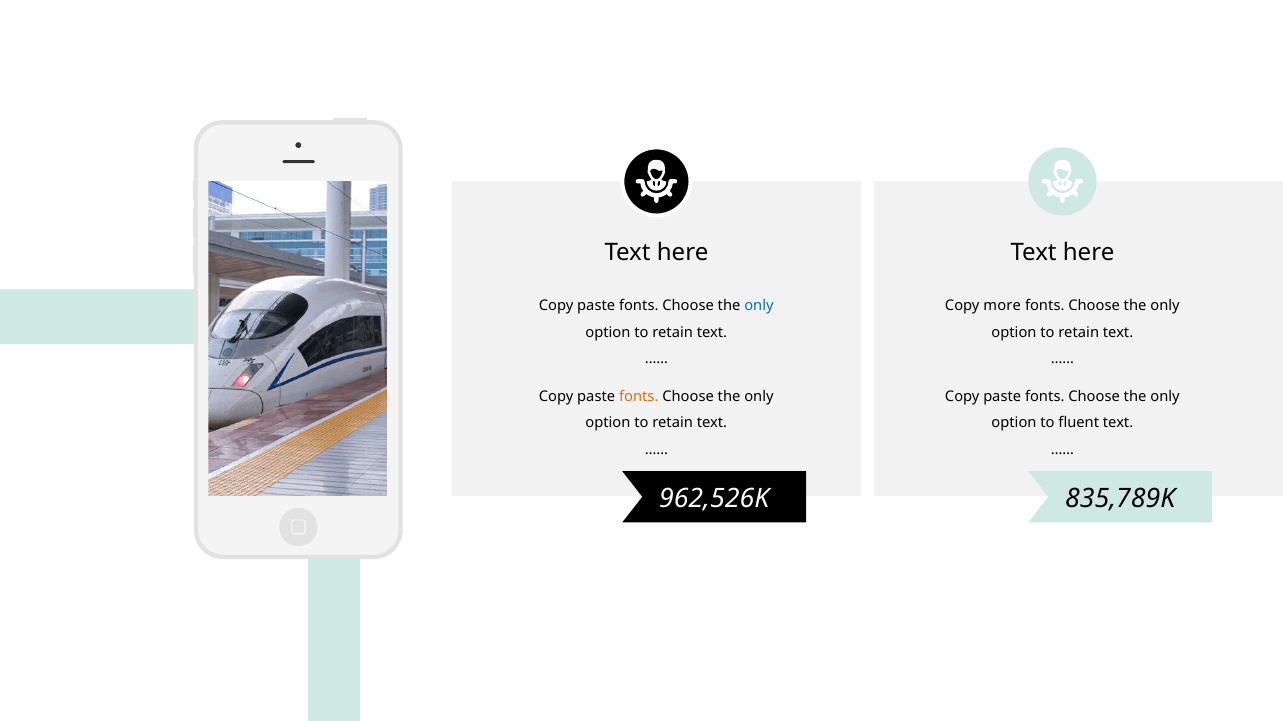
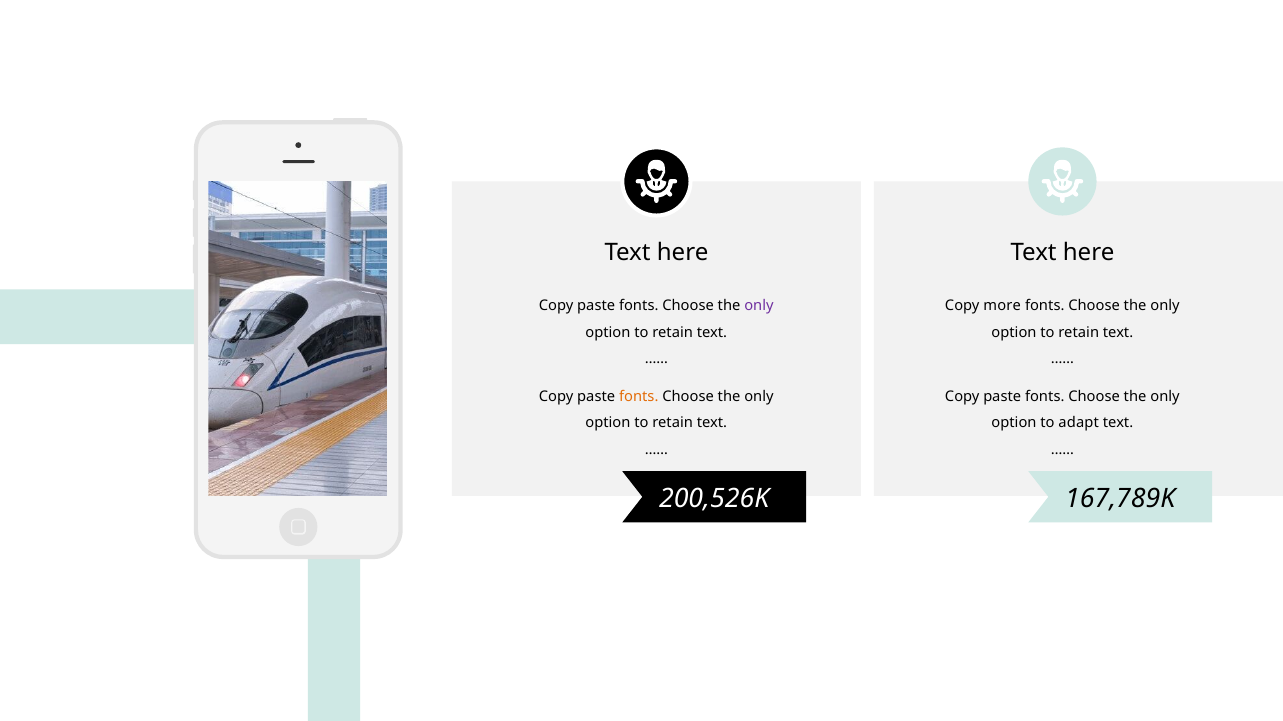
only colour: blue -> purple (759, 306)
fluent: fluent -> adapt (1079, 423)
962,526K: 962,526K -> 200,526K (714, 499)
835,789K: 835,789K -> 167,789K (1120, 499)
